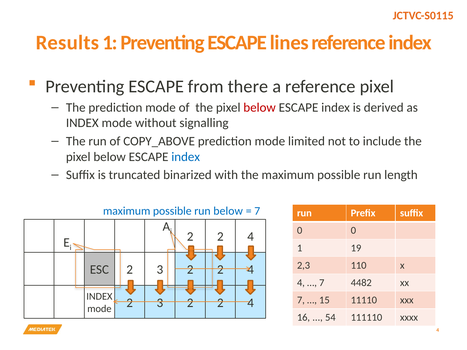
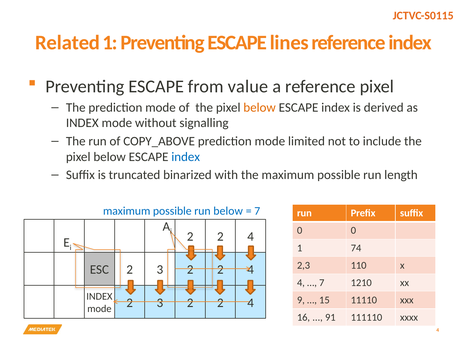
Results: Results -> Related (68, 43)
there: there -> value (248, 87)
below colour: red -> orange (260, 108)
19: 19 -> 74 (356, 248)
4482: 4482 -> 1210 (361, 283)
7: 7 -> 9 (301, 300)
54: 54 -> 91 (330, 318)
